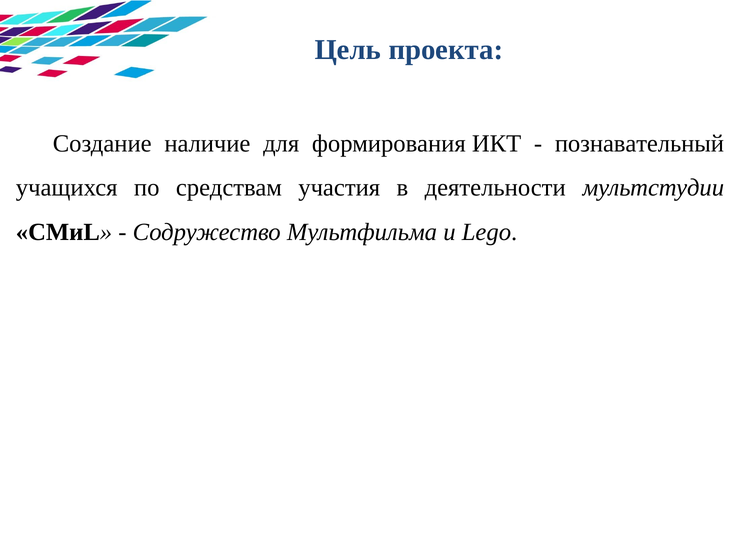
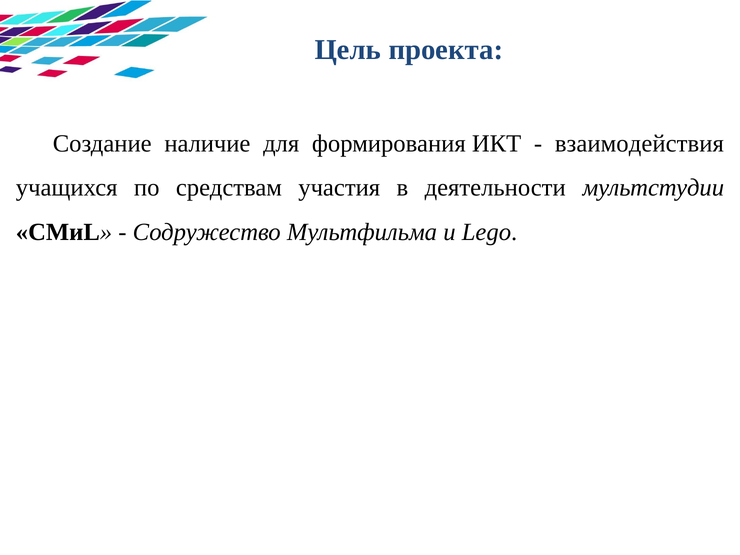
познавательный: познавательный -> взаимодействия (639, 143)
